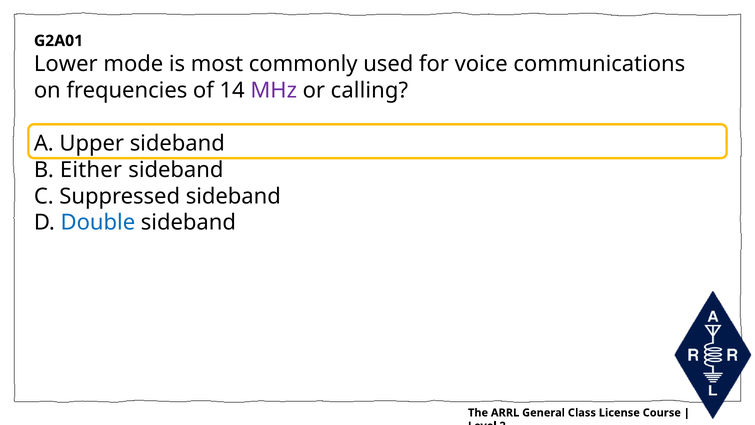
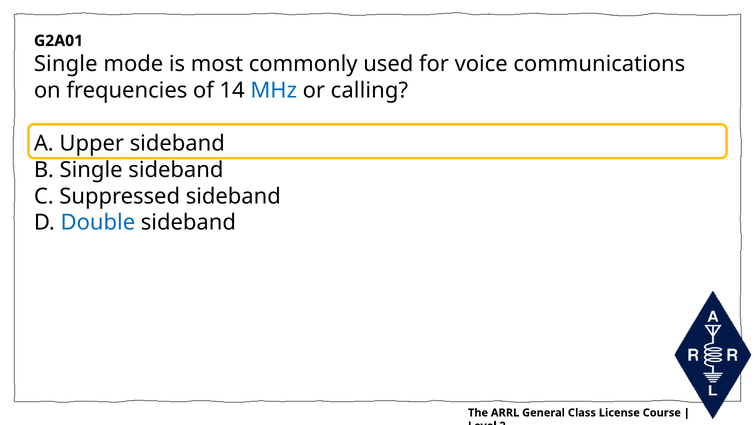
Lower: Lower -> Single (66, 64)
MHz colour: purple -> blue (274, 90)
B Either: Either -> Single (91, 170)
